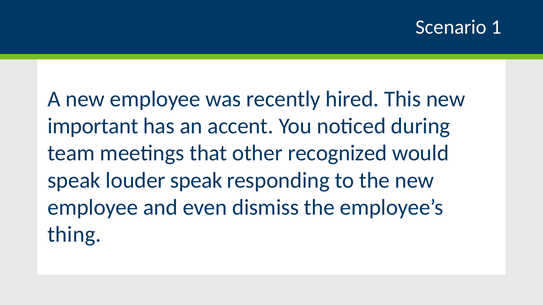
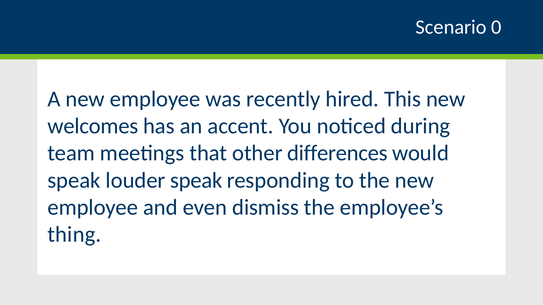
1: 1 -> 0 (496, 27)
important: important -> welcomes (93, 126)
recognized: recognized -> differences (337, 153)
